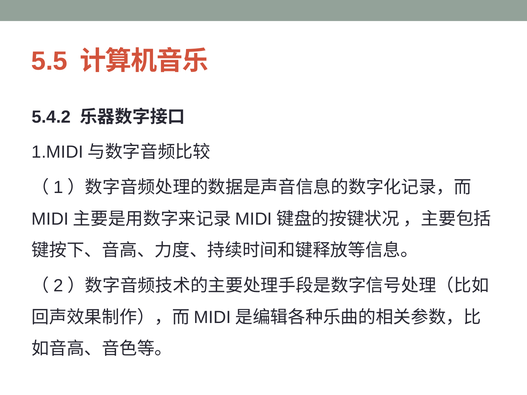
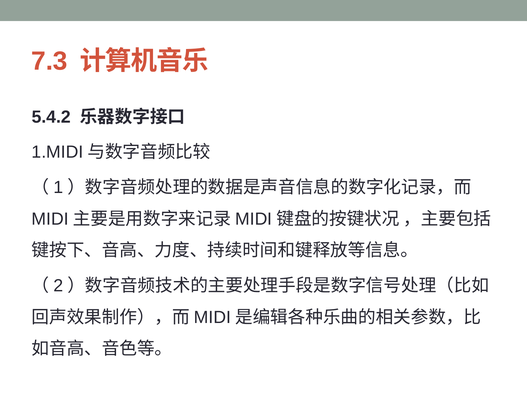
5.5: 5.5 -> 7.3 (49, 61)
